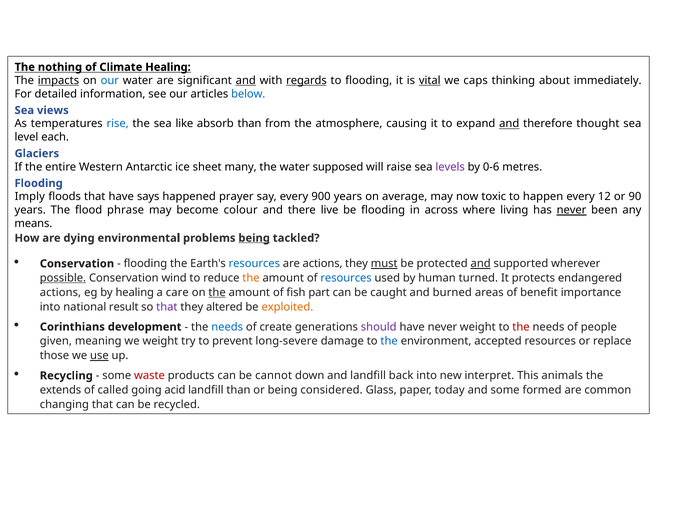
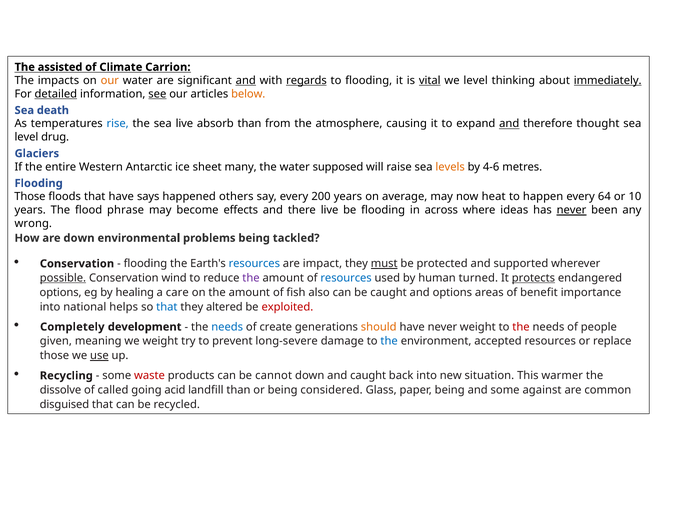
nothing: nothing -> assisted (60, 67)
Climate Healing: Healing -> Carrion (168, 67)
impacts underline: present -> none (58, 81)
our colour: blue -> orange (110, 81)
we caps: caps -> level (476, 81)
immediately underline: none -> present (608, 81)
detailed underline: none -> present (56, 94)
see underline: none -> present (157, 94)
below colour: blue -> orange (248, 94)
views: views -> death (53, 110)
sea like: like -> live (184, 124)
each: each -> drug (55, 137)
levels colour: purple -> orange (450, 167)
0-6: 0-6 -> 4-6 (491, 167)
Imply: Imply -> Those (30, 197)
prayer: prayer -> others (236, 197)
900: 900 -> 200 (321, 197)
toxic: toxic -> heat (494, 197)
12: 12 -> 64 (604, 197)
90: 90 -> 10 (635, 197)
colour: colour -> effects (241, 210)
living: living -> ideas (514, 210)
means: means -> wrong (33, 224)
are dying: dying -> down (79, 238)
being underline: present -> none (254, 238)
are actions: actions -> impact (322, 264)
and underline: present -> none (481, 264)
the colour: orange -> purple (251, 278)
protects underline: none -> present (533, 278)
actions: actions -> options (61, 292)
the underline: present -> none (217, 292)
part: part -> also (319, 292)
and burned: burned -> options (452, 292)
result: result -> helps (124, 307)
that colour: purple -> blue (167, 307)
exploited colour: orange -> red (287, 307)
Corinthians: Corinthians -> Completely (72, 327)
should colour: purple -> orange (379, 327)
and landfill: landfill -> caught (368, 375)
interpret: interpret -> situation (489, 375)
animals: animals -> warmer (562, 375)
extends: extends -> dissolve (61, 390)
paper today: today -> being (450, 390)
formed: formed -> against (542, 390)
changing: changing -> disguised (64, 404)
